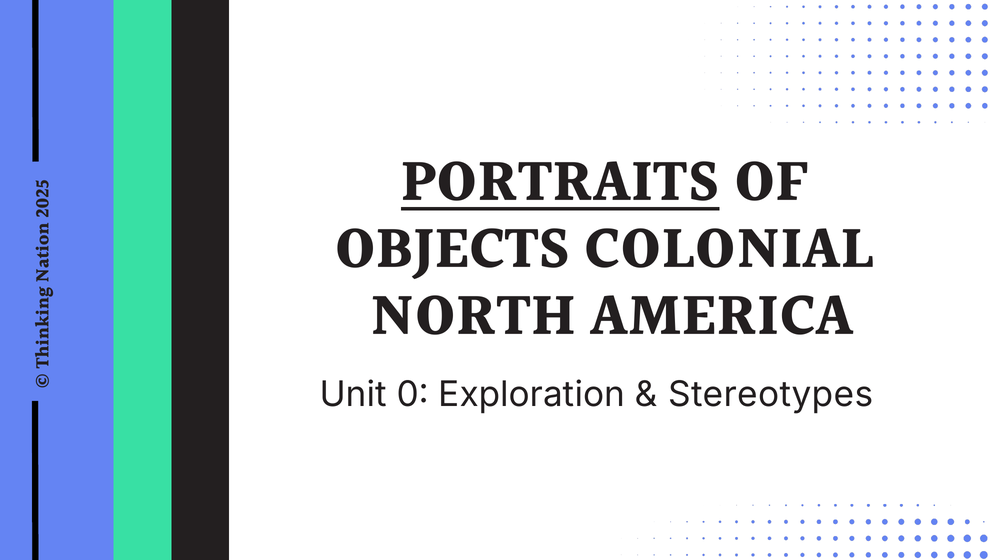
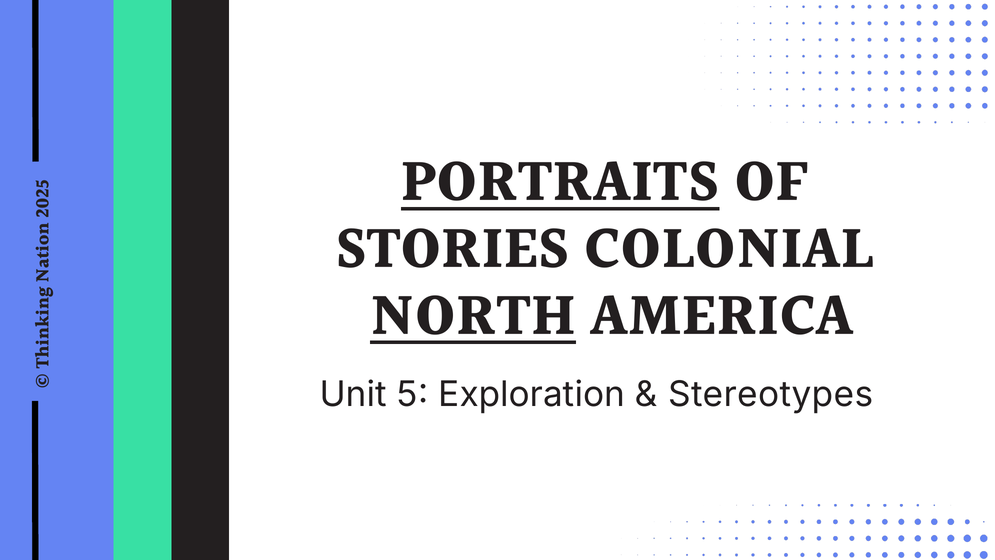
OBJECTS: OBJECTS -> STORIES (452, 250)
NORTH underline: none -> present (473, 317)
Unit 0: 0 -> 5 (412, 394)
